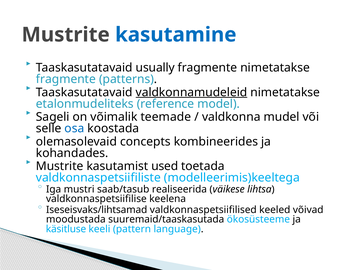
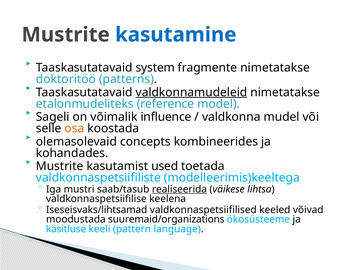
usually: usually -> system (155, 68)
fragmente: fragmente -> doktoritöö (66, 79)
teemade: teemade -> influence (166, 117)
osa colour: blue -> orange (74, 128)
realiseerida underline: none -> present (179, 189)
suuremaid/taaskasutada: suuremaid/taaskasutada -> suuremaid/organizations (166, 219)
